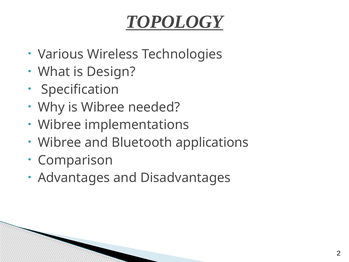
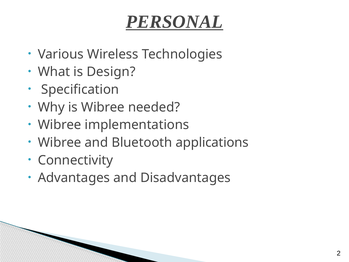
TOPOLOGY: TOPOLOGY -> PERSONAL (174, 22)
Comparison: Comparison -> Connectivity (75, 160)
